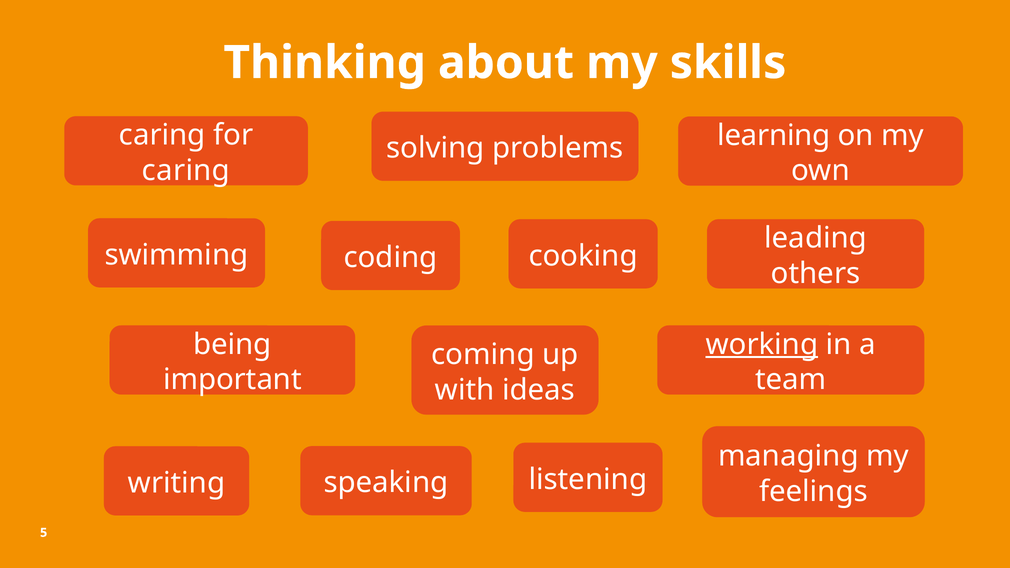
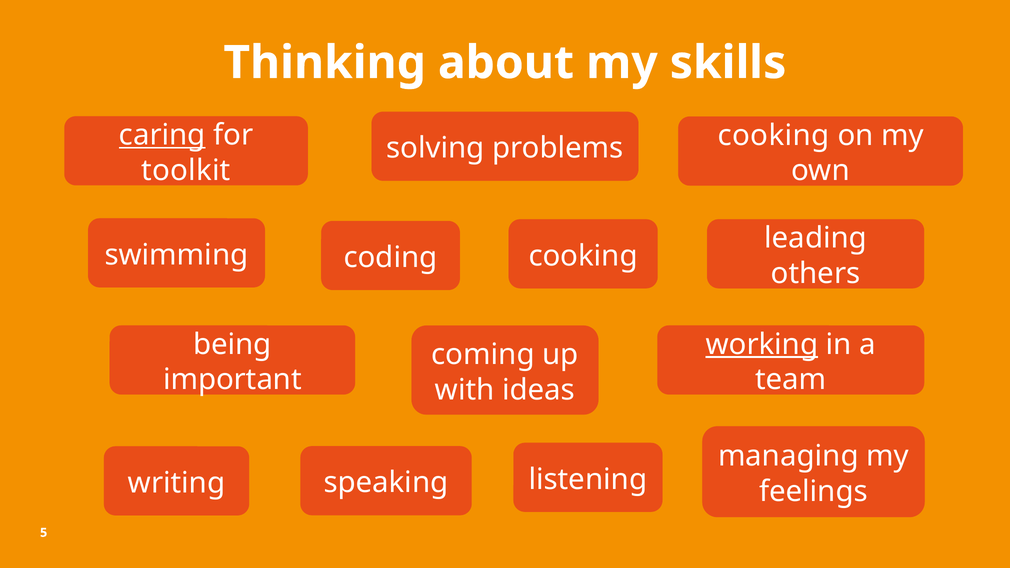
caring underline: none -> present (162, 135)
learning: learning -> cooking (774, 135)
caring: caring -> toolkit (186, 171)
